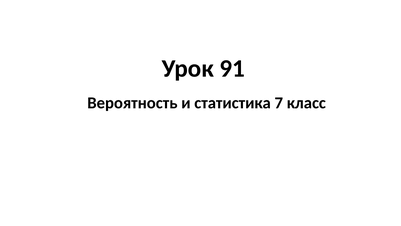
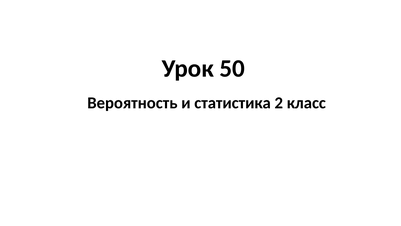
91: 91 -> 50 (232, 68)
7: 7 -> 2 (279, 103)
